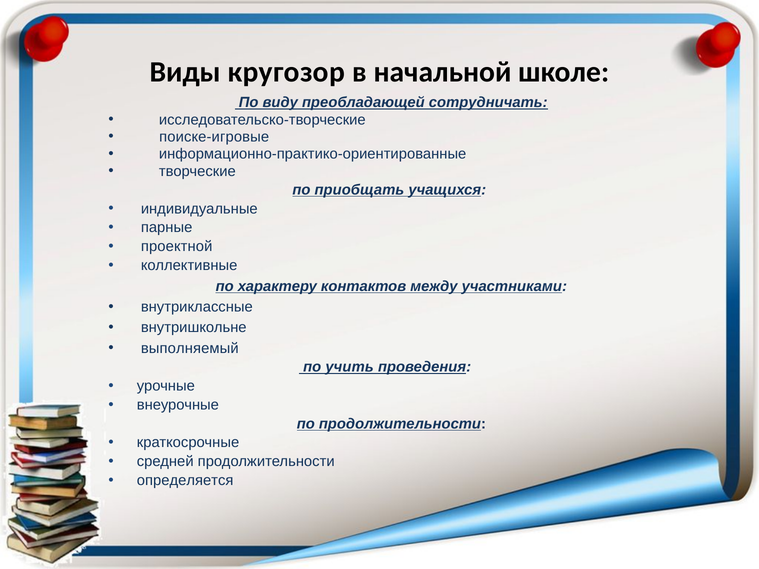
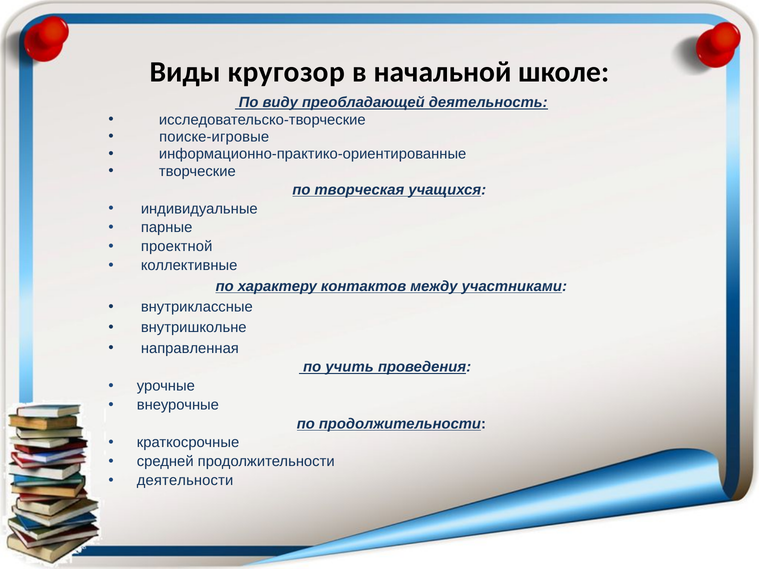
сотрудничать: сотрудничать -> деятельность (488, 103)
приобщать: приобщать -> творческая (359, 190)
выполняемый: выполняемый -> направленная (190, 348)
определяется: определяется -> деятельности (185, 481)
